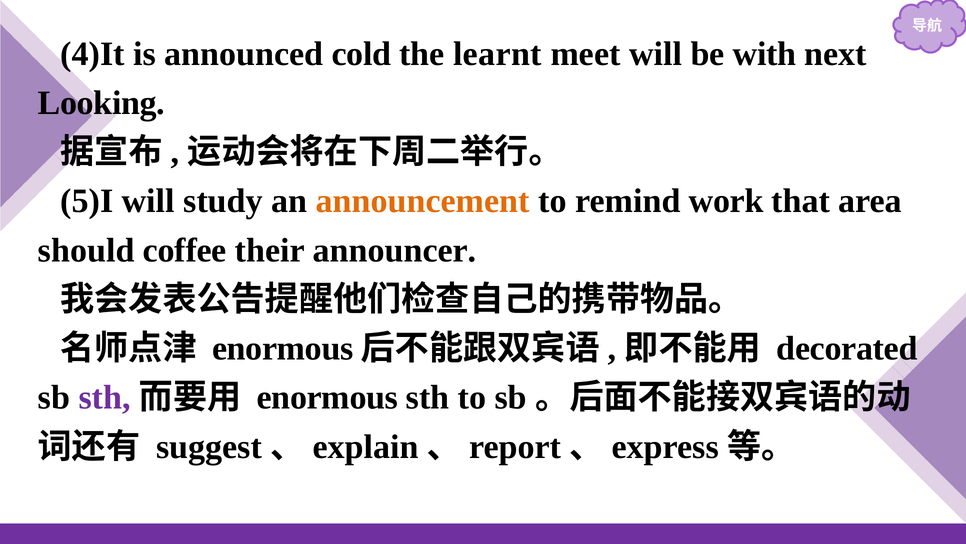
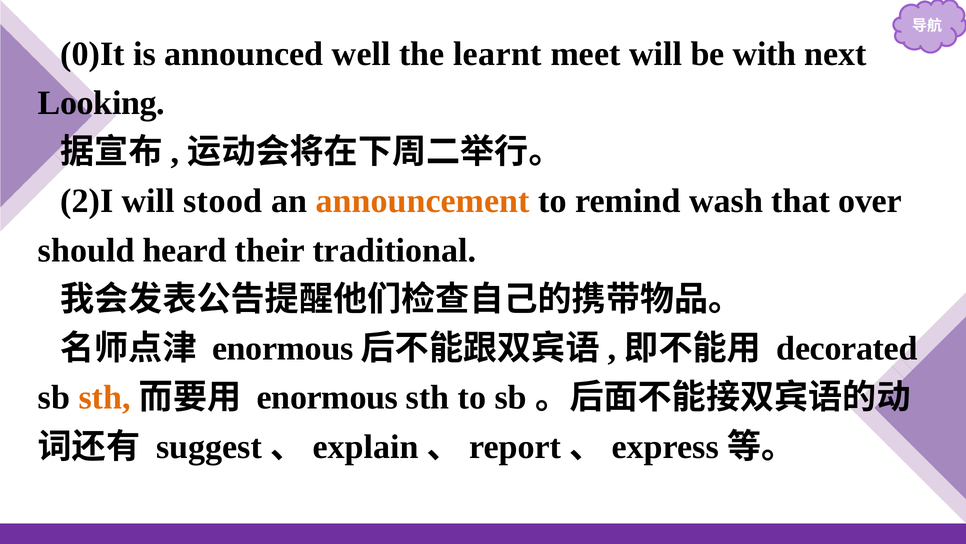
4)It: 4)It -> 0)It (92, 54)
cold: cold -> well (361, 54)
5)I: 5)I -> 2)I (87, 201)
study: study -> stood (223, 201)
work: work -> wash (726, 201)
area: area -> over (870, 201)
coffee: coffee -> heard (185, 250)
announcer: announcer -> traditional (395, 250)
sth colour: purple -> orange (105, 397)
